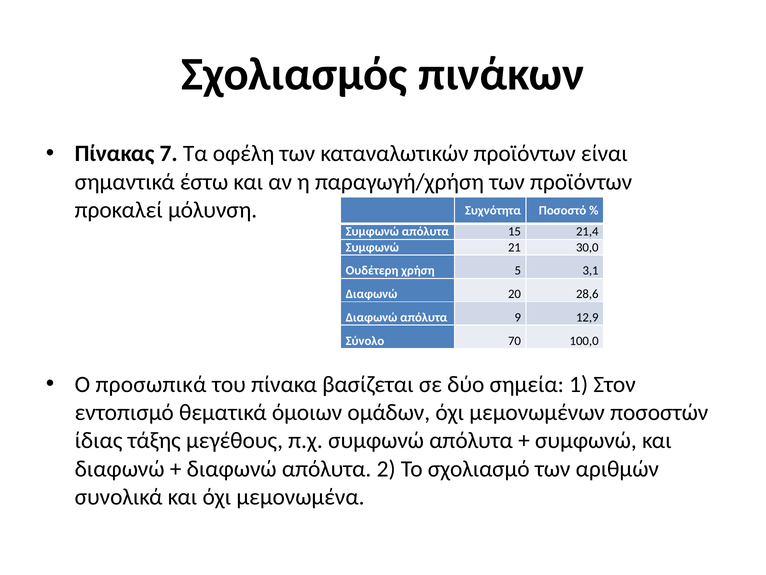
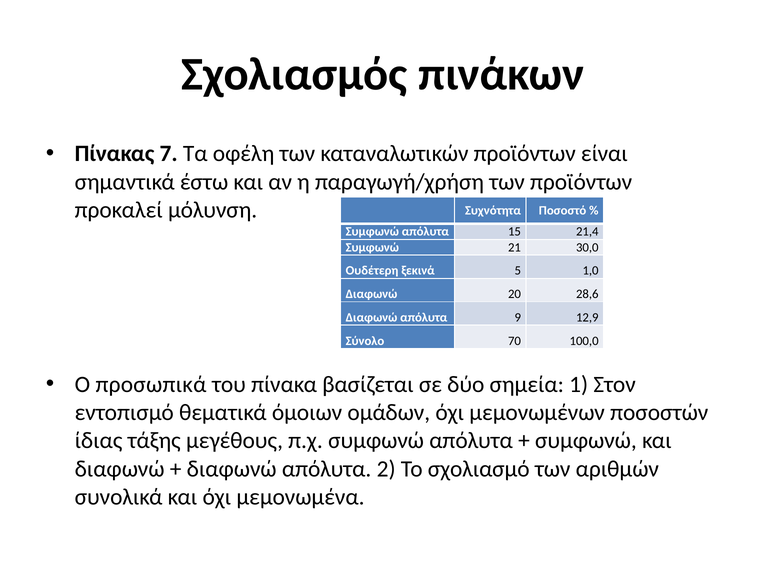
χρήση: χρήση -> ξεκινά (418, 270)
3,1: 3,1 -> 1,0 (591, 270)
